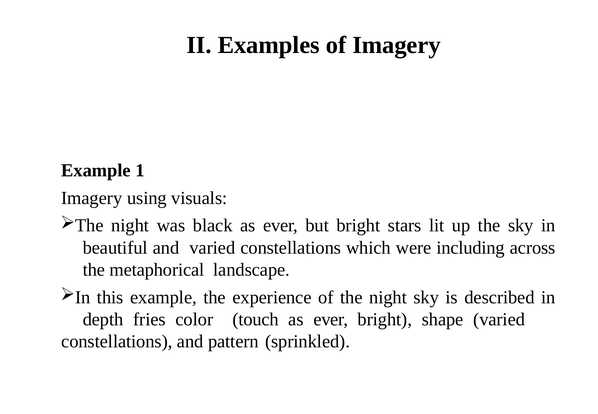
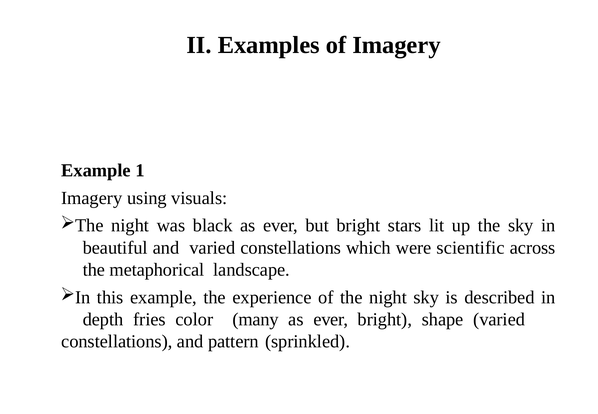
including: including -> scientific (471, 248)
touch: touch -> many (256, 319)
